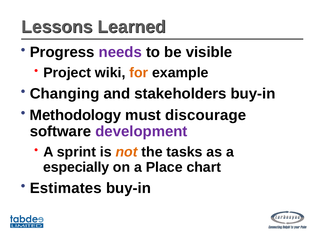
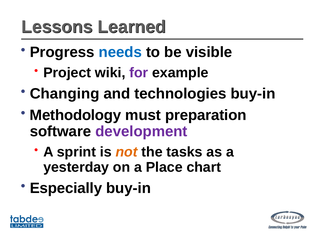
needs colour: purple -> blue (120, 52)
for colour: orange -> purple (139, 73)
stakeholders: stakeholders -> technologies (180, 94)
discourage: discourage -> preparation (206, 115)
especially: especially -> yesterday (76, 167)
Estimates: Estimates -> Especially (66, 188)
